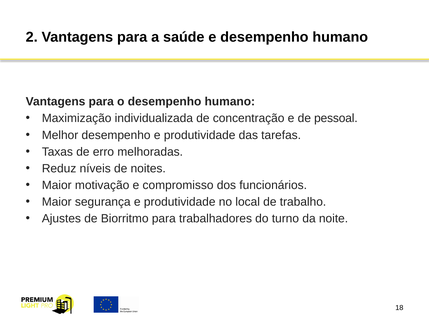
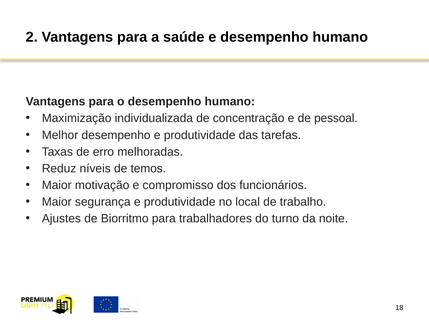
noites: noites -> temos (148, 168)
